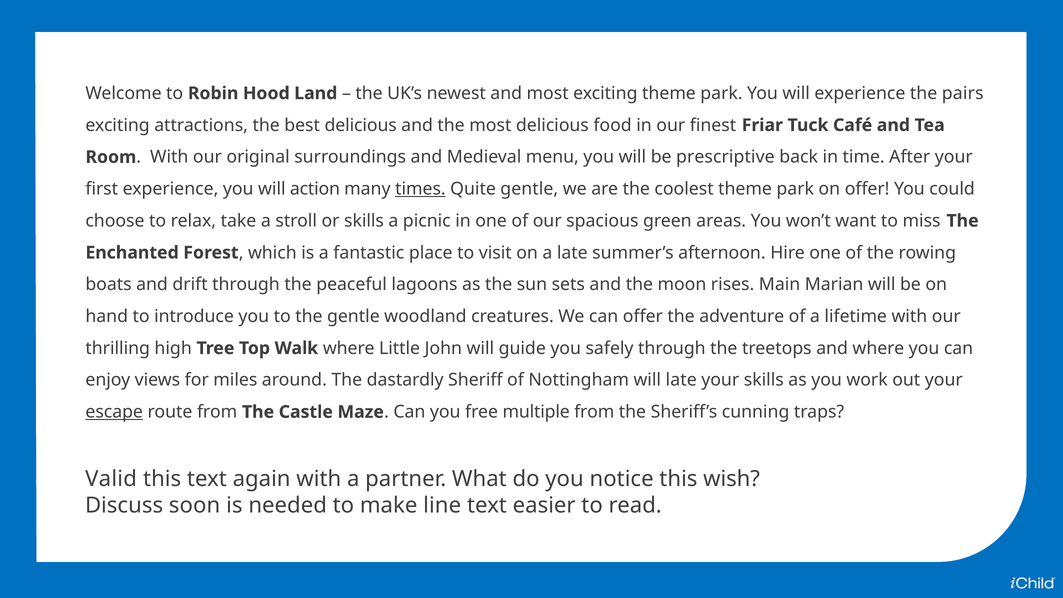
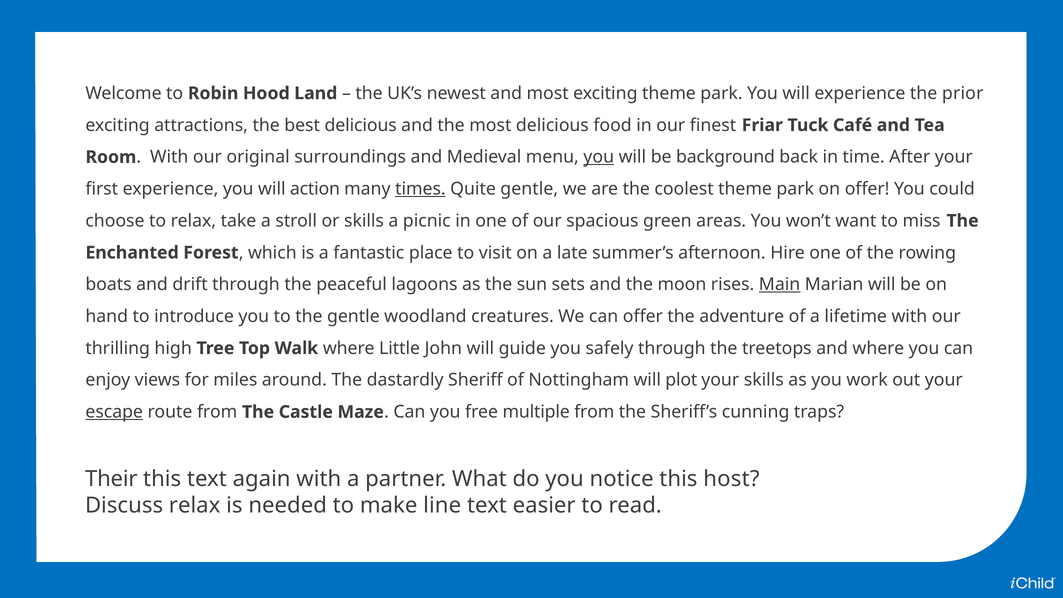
pairs: pairs -> prior (963, 93)
you underline: none -> present (599, 157)
prescriptive: prescriptive -> background (726, 157)
Main underline: none -> present (780, 284)
will late: late -> plot (681, 380)
Valid: Valid -> Their (111, 479)
wish: wish -> host (731, 479)
Discuss soon: soon -> relax (195, 505)
